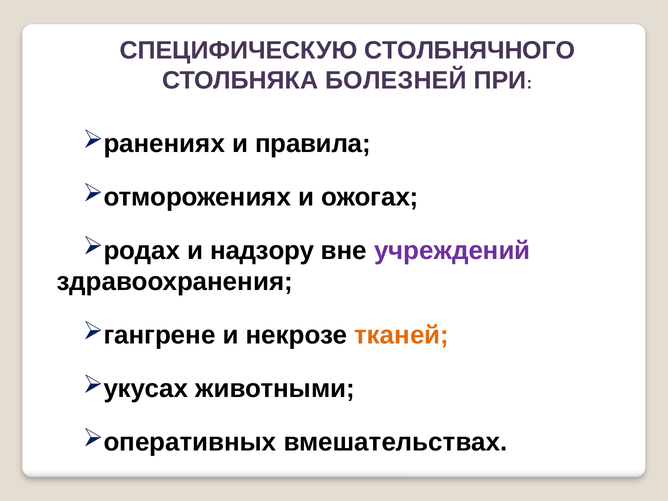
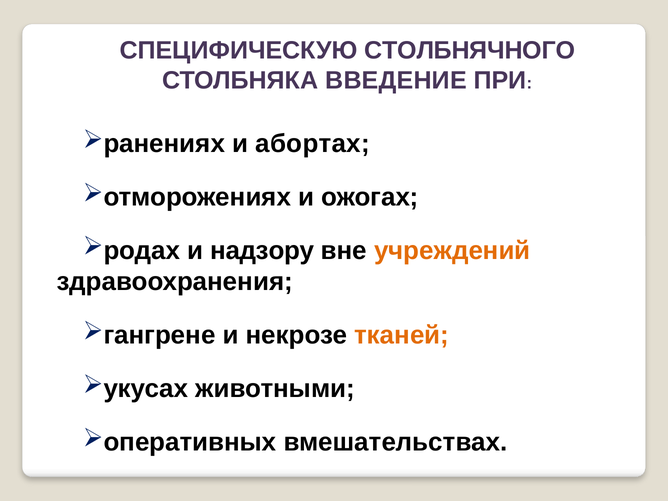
БОЛЕЗНЕЙ: БОЛЕЗНЕЙ -> ВВЕДЕНИЕ (396, 81)
правила: правила -> абортах (313, 144)
учреждений colour: purple -> orange (452, 251)
